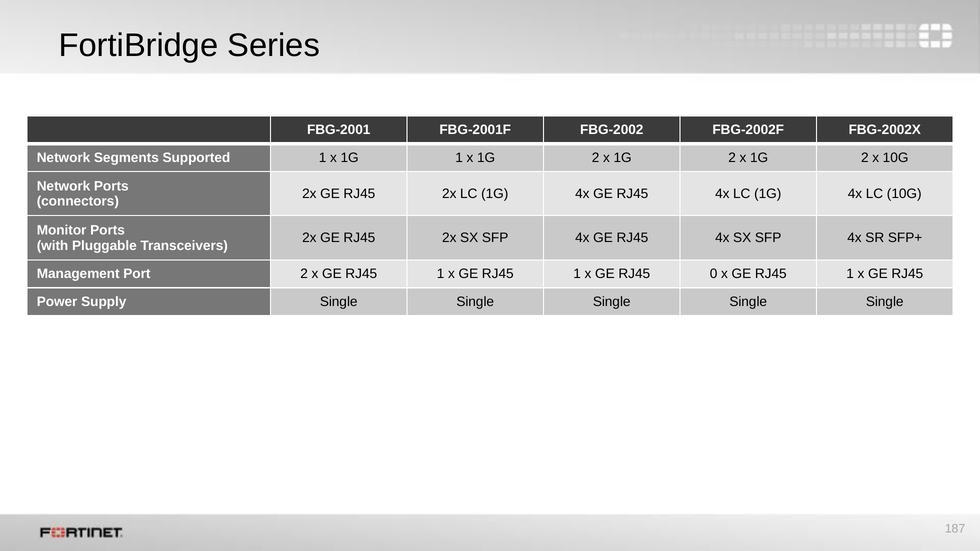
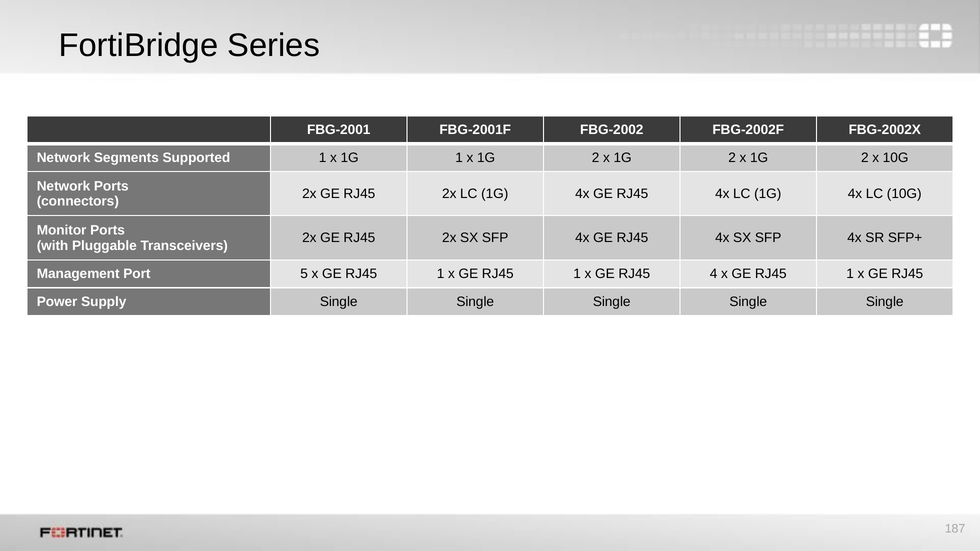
Port 2: 2 -> 5 (304, 274)
0: 0 -> 4 (714, 274)
